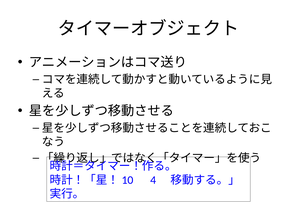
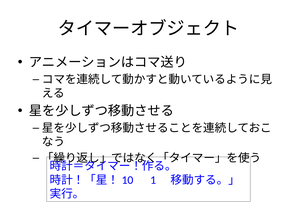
4: 4 -> 1 (153, 180)
